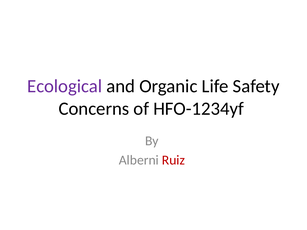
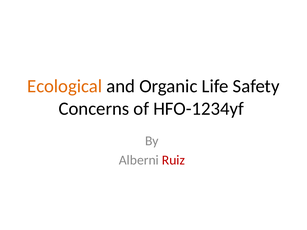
Ecological colour: purple -> orange (65, 86)
